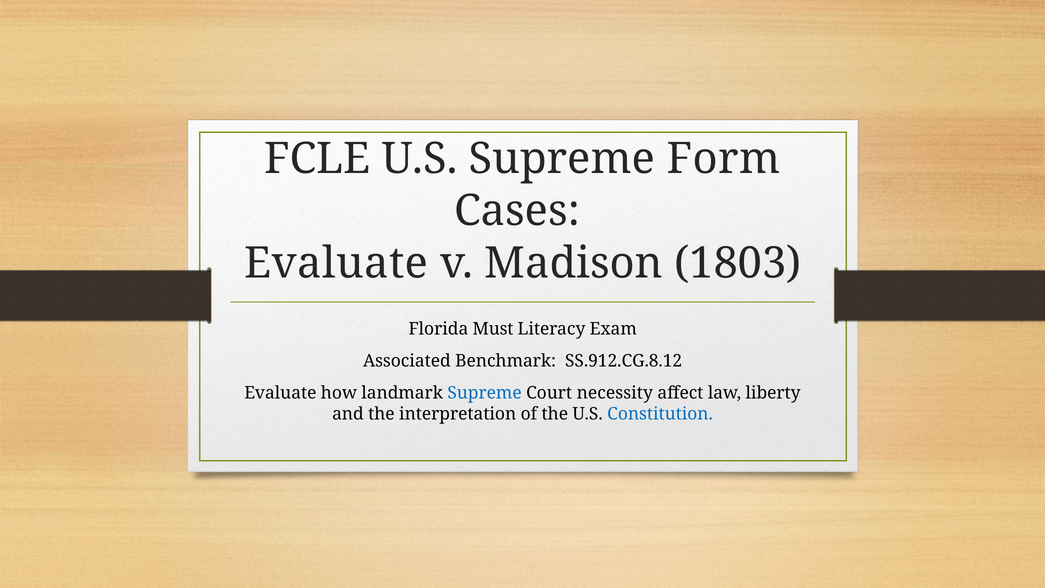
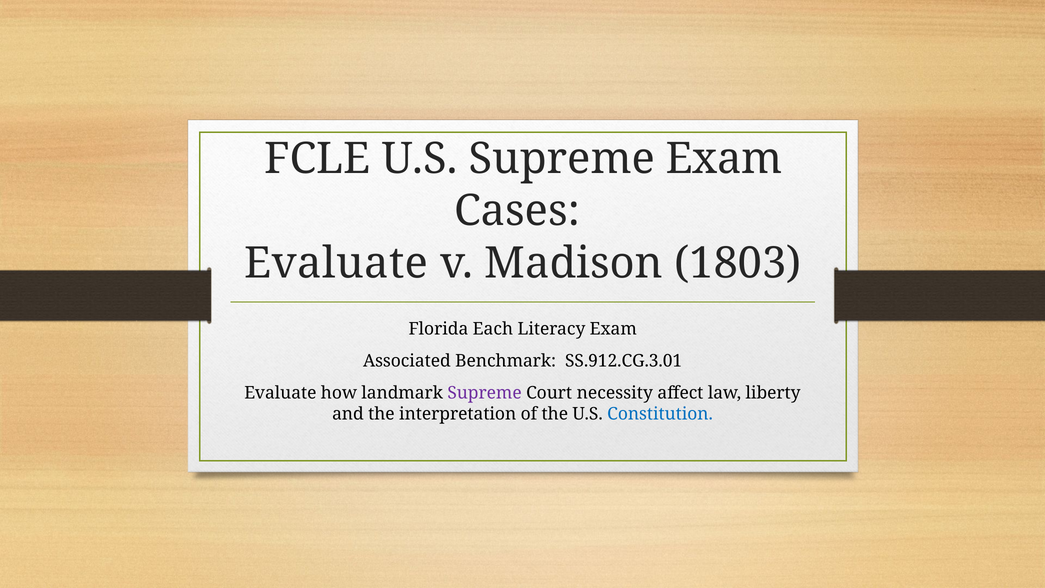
Supreme Form: Form -> Exam (724, 159)
Must: Must -> Each (493, 329)
SS.912.CG.8.12: SS.912.CG.8.12 -> SS.912.CG.3.01 (624, 361)
Supreme colour: blue -> purple (485, 393)
